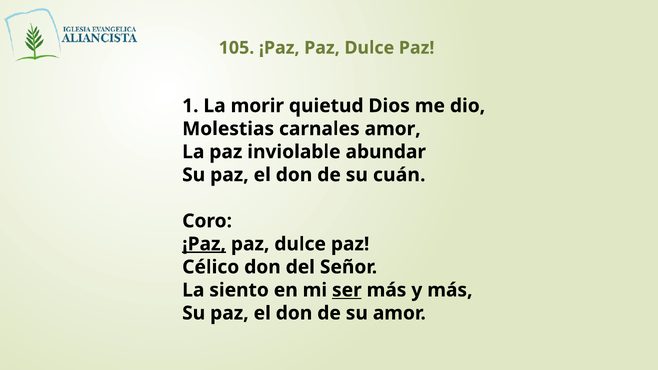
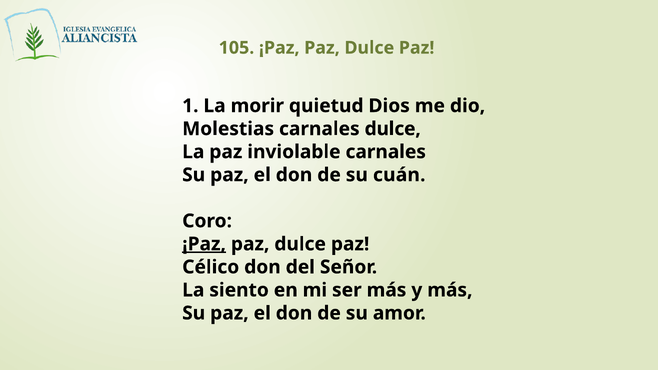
carnales amor: amor -> dulce (393, 129)
inviolable abundar: abundar -> carnales (386, 152)
ser underline: present -> none (347, 290)
